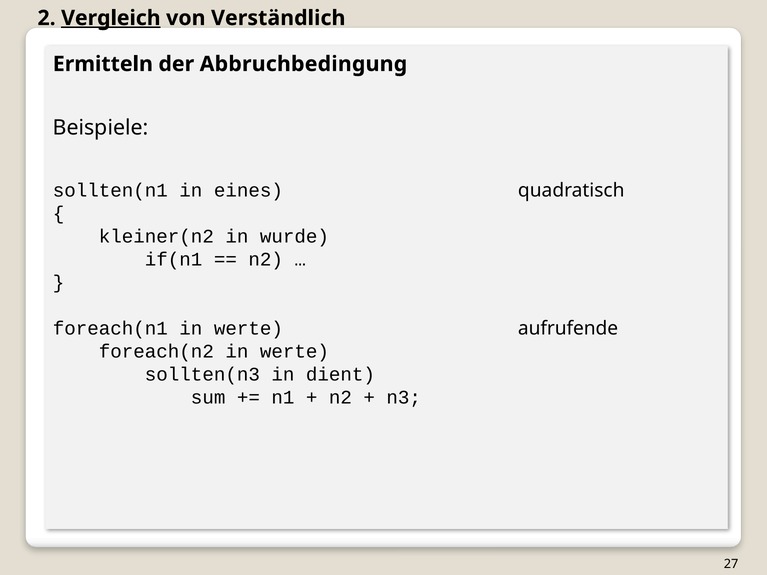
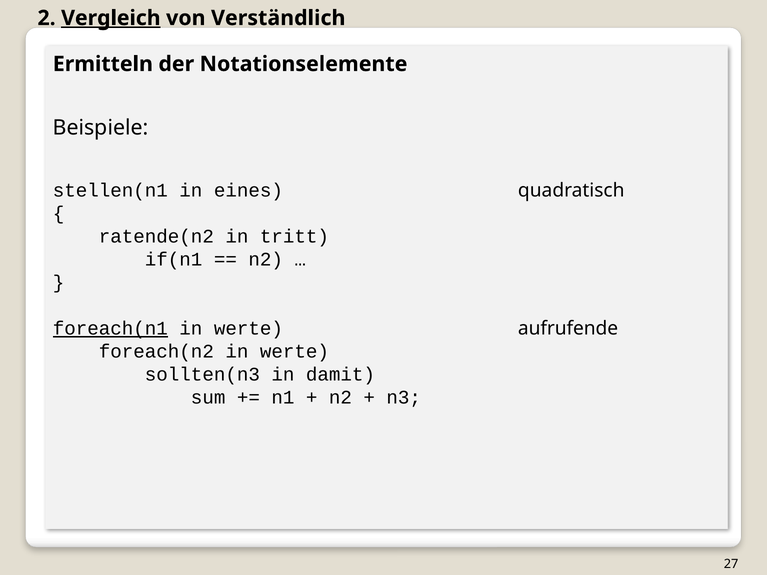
Abbruchbedingung: Abbruchbedingung -> Notationselemente (304, 64)
sollten(n1: sollten(n1 -> stellen(n1 (110, 191)
kleiner(n2: kleiner(n2 -> ratende(n2 (156, 237)
wurde: wurde -> tritt (294, 237)
foreach(n1 underline: none -> present (110, 329)
dient: dient -> damit (340, 375)
